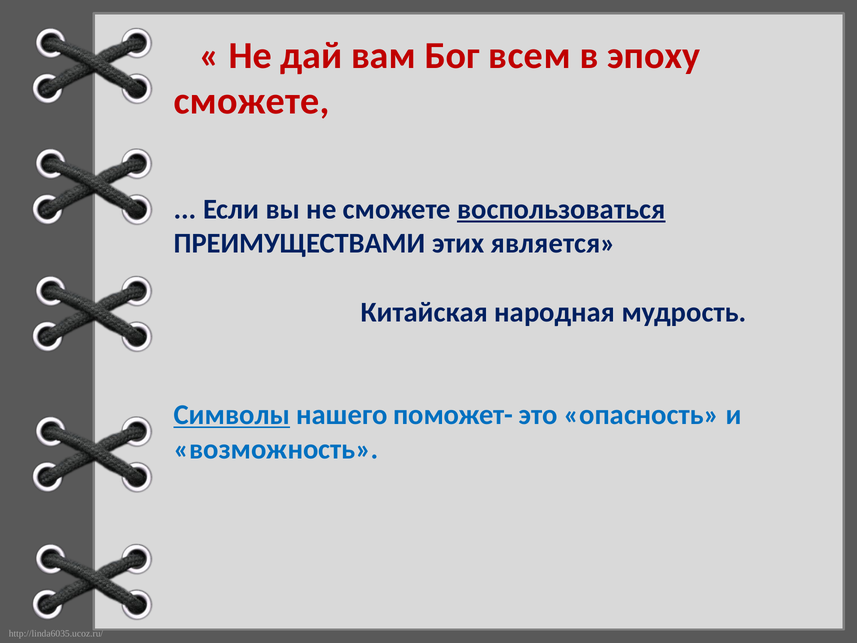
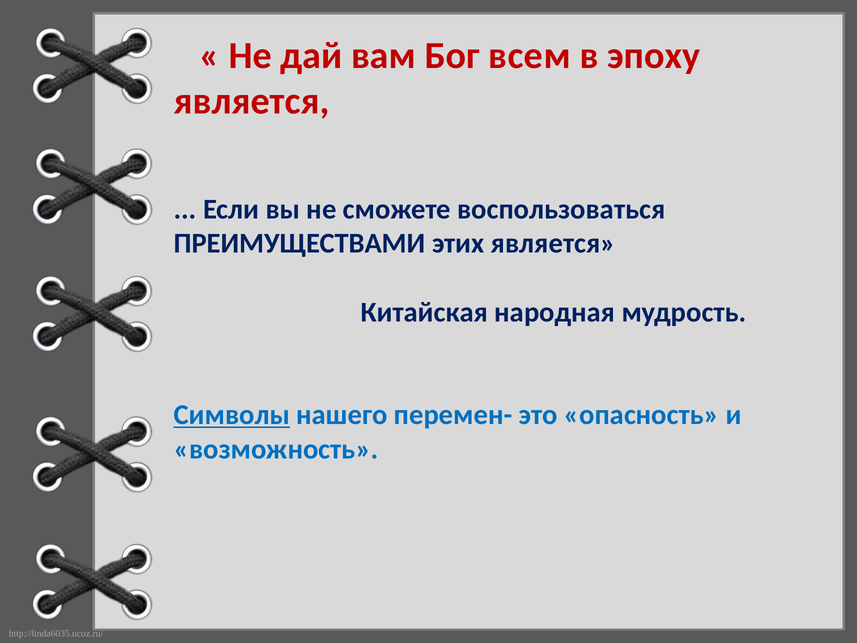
сможете: сможете -> является (252, 101)
воспользоваться underline: present -> none (561, 209)
поможет-: поможет- -> перемен- (453, 415)
